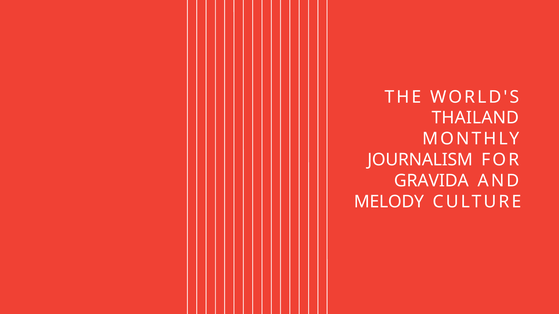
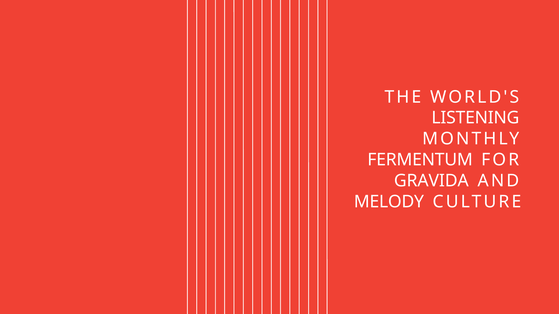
THAILAND: THAILAND -> LISTENING (475, 118)
JOURNALISM: JOURNALISM -> FERMENTUM (420, 160)
